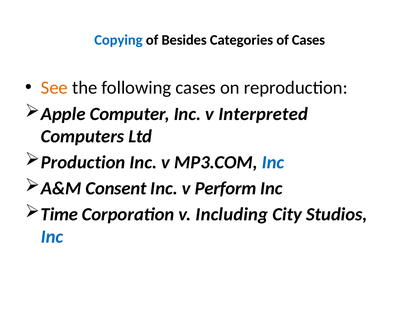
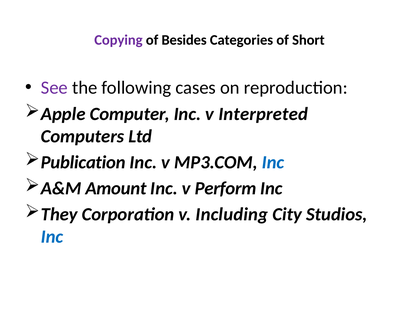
Copying colour: blue -> purple (118, 40)
of Cases: Cases -> Short (308, 40)
See colour: orange -> purple (54, 88)
Production: Production -> Publication (83, 162)
Consent: Consent -> Amount (116, 188)
Time: Time -> They (59, 215)
